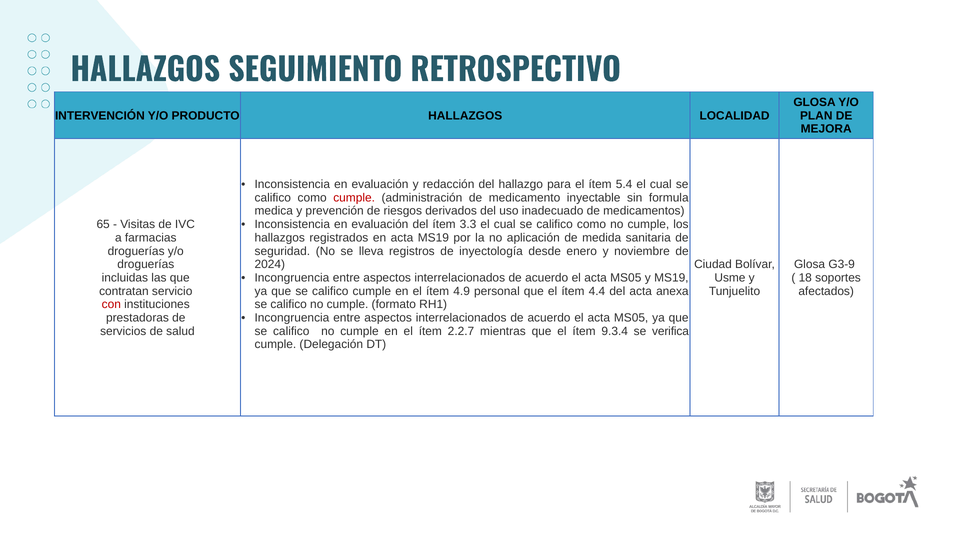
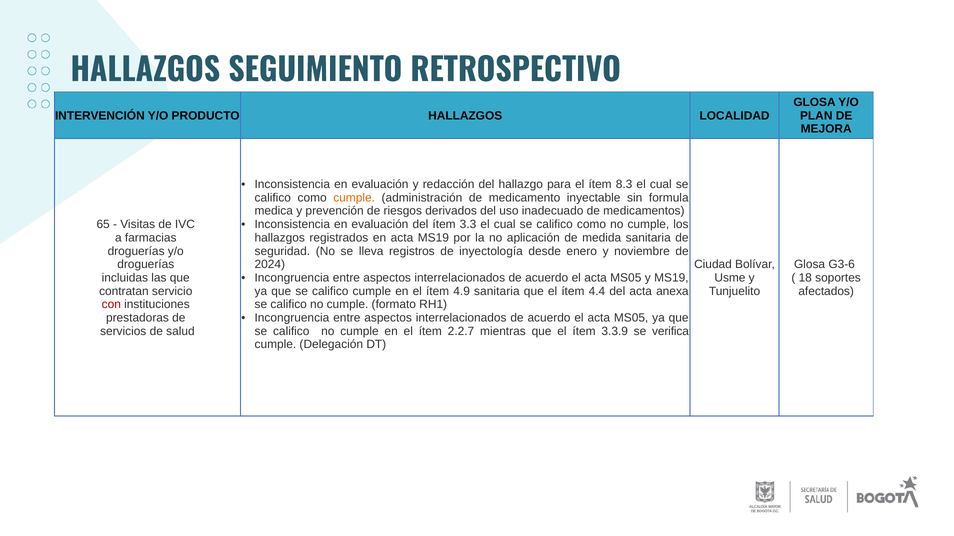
5.4: 5.4 -> 8.3 (624, 185)
cumple colour: red -> orange (354, 198)
G3-9: G3-9 -> G3-6 (842, 265)
4.9 personal: personal -> sanitaria (497, 291)
9.3.4: 9.3.4 -> 3.3.9 (615, 331)
